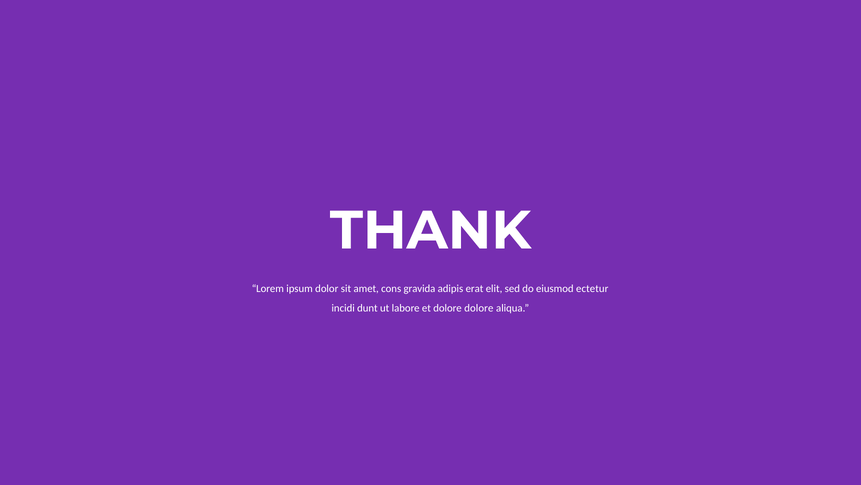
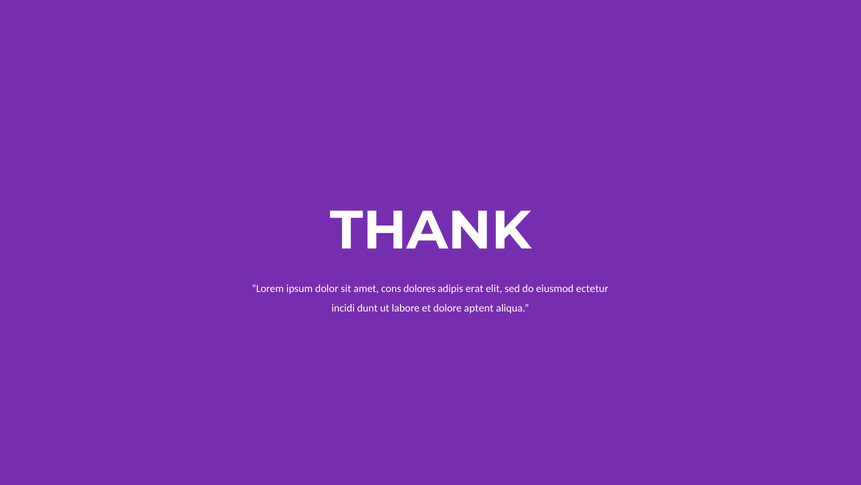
gravida: gravida -> dolores (419, 288)
dolore dolore: dolore -> aptent (479, 308)
